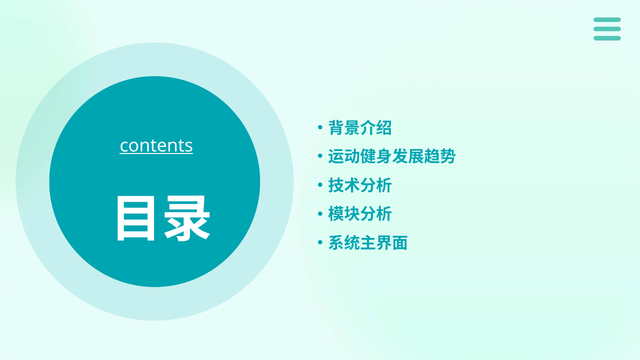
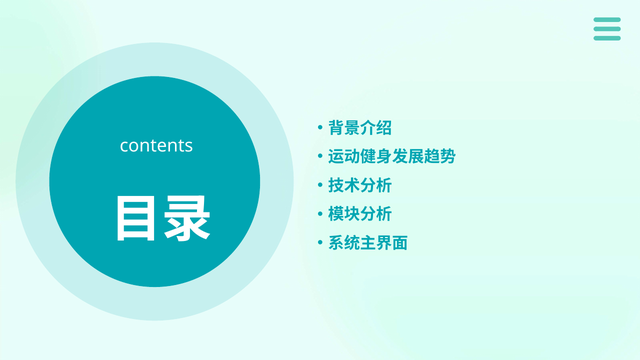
contents underline: present -> none (156, 146)
